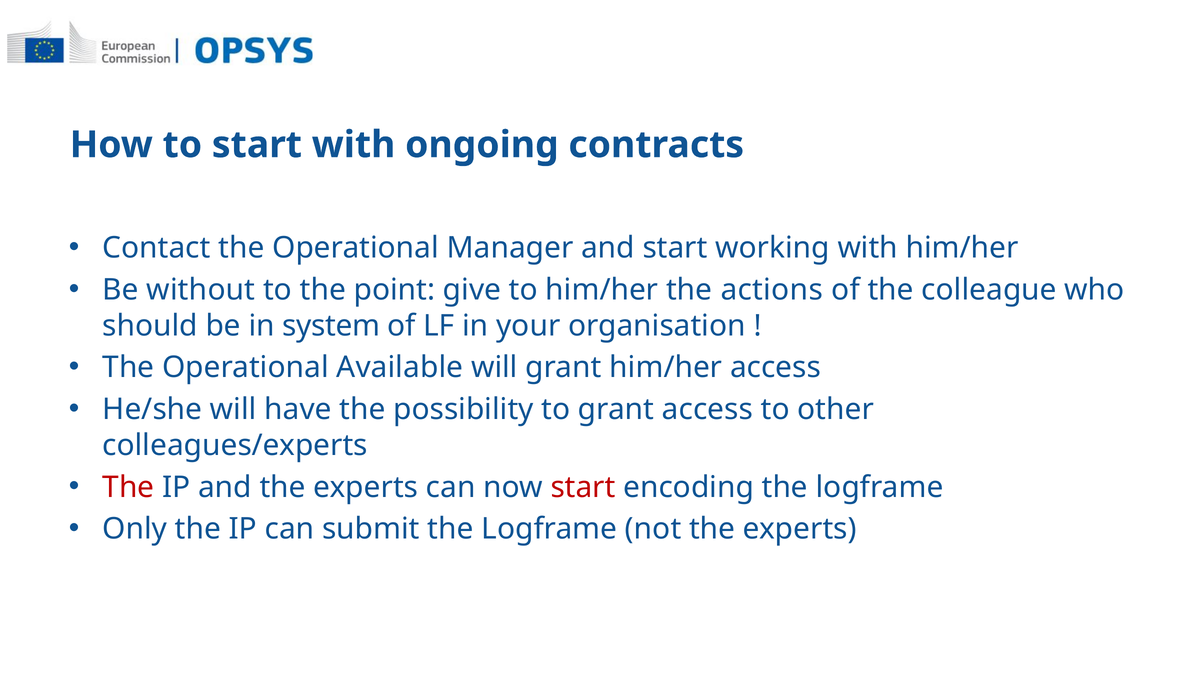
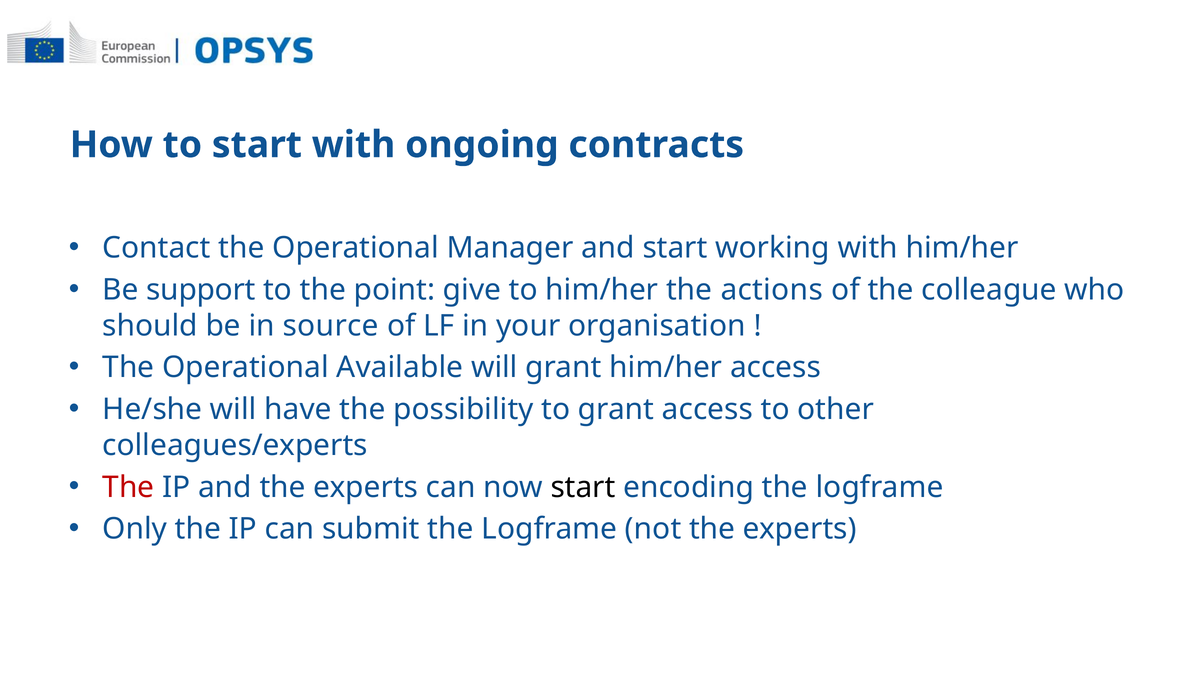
without: without -> support (201, 290)
system: system -> source (331, 326)
start colour: red -> black (583, 487)
